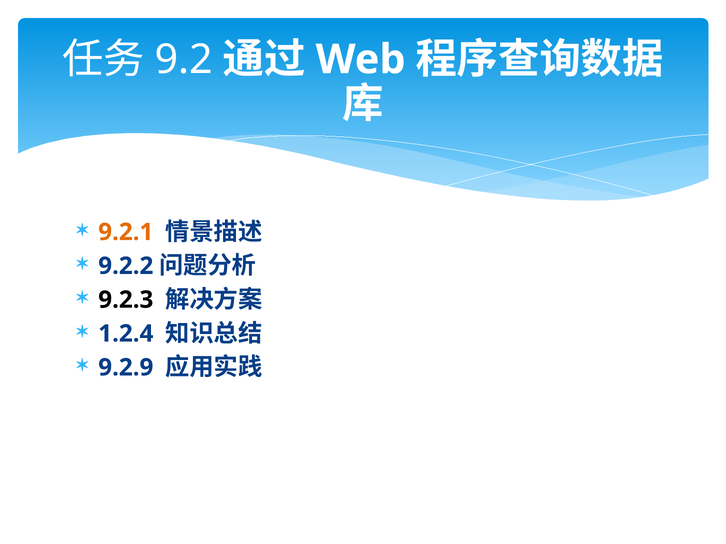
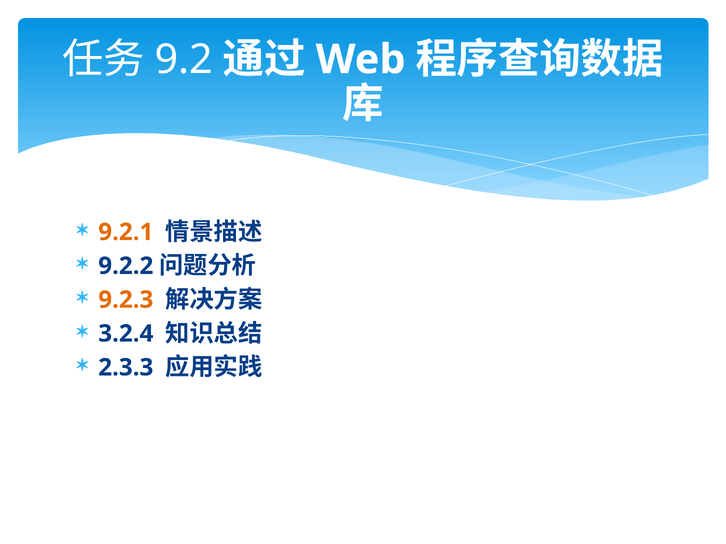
9.2.3 colour: black -> orange (126, 300)
1.2.4: 1.2.4 -> 3.2.4 (126, 334)
9.2.9: 9.2.9 -> 2.3.3 (126, 368)
